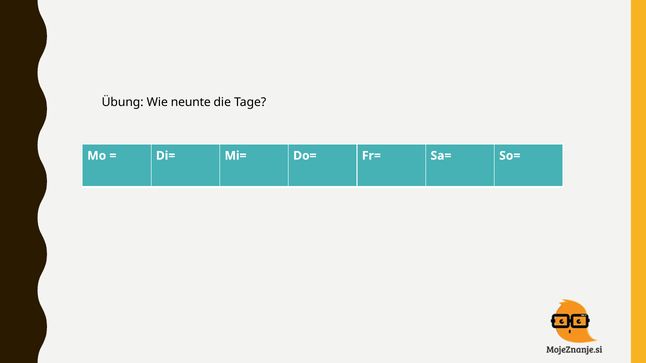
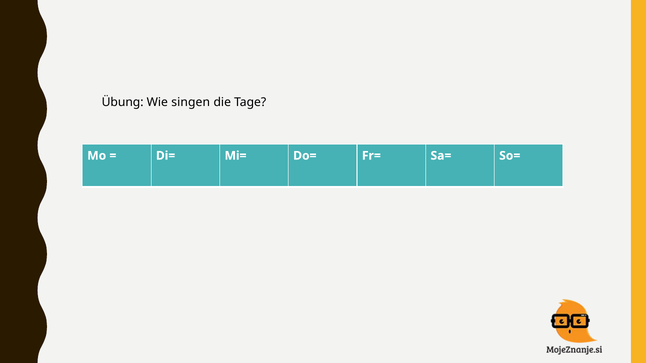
neunte: neunte -> singen (191, 102)
